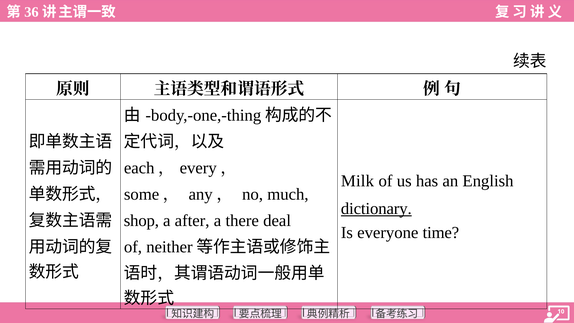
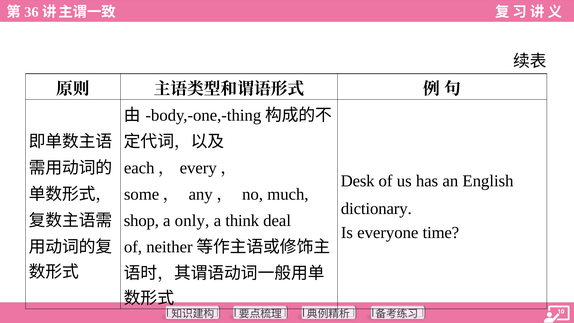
Milk: Milk -> Desk (358, 181)
dictionary underline: present -> none (376, 209)
after: after -> only (192, 220)
there: there -> think (242, 220)
